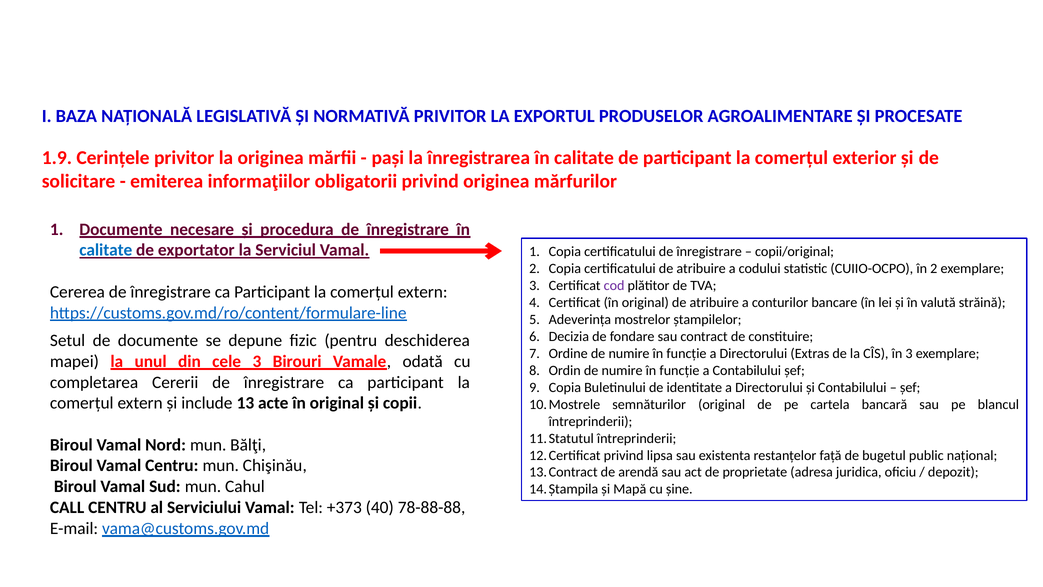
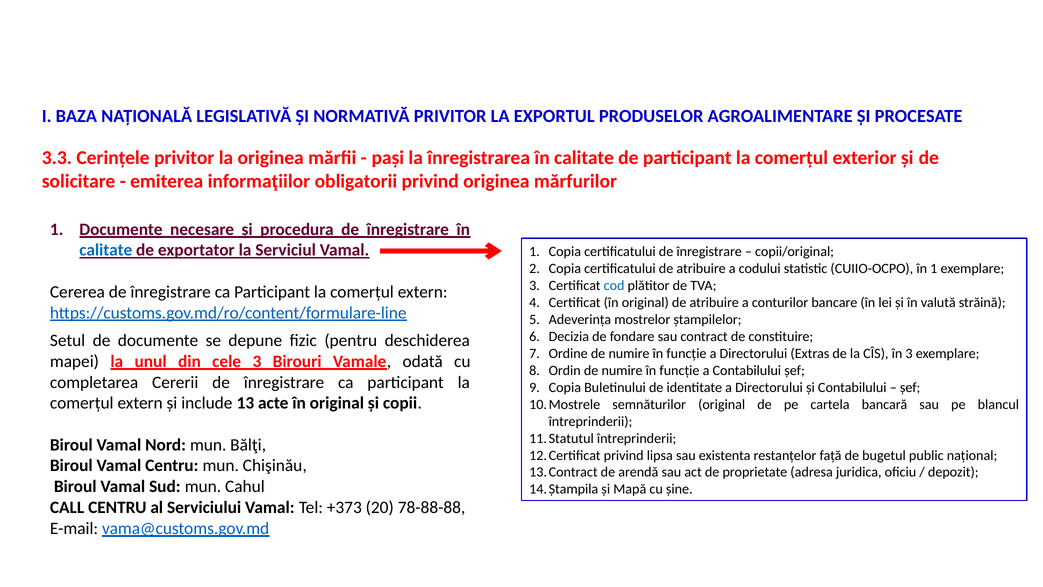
1.9: 1.9 -> 3.3 (57, 158)
în 2: 2 -> 1 (934, 268)
cod colour: purple -> blue (614, 285)
40: 40 -> 20 (380, 507)
